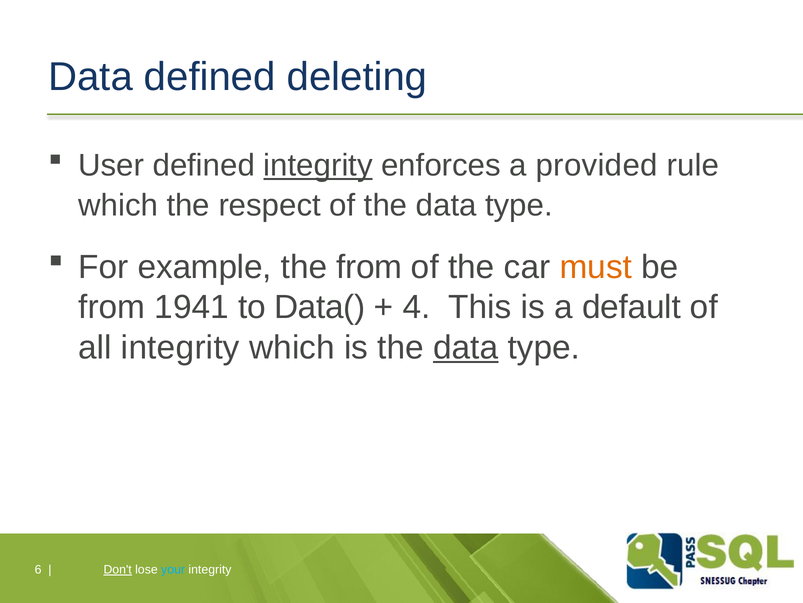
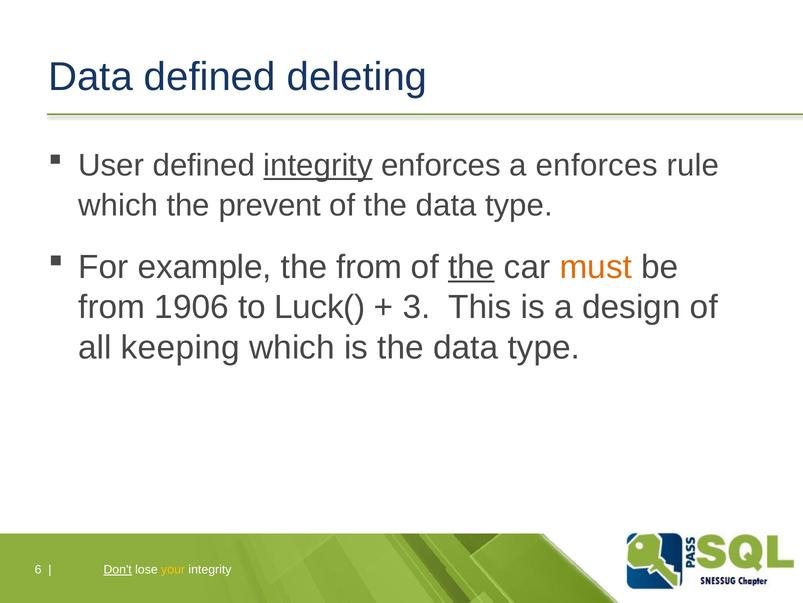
a provided: provided -> enforces (597, 165)
respect: respect -> prevent (270, 205)
the underline: none -> present (471, 267)
1941: 1941 -> 1906 (192, 307)
Data(: Data( -> Luck( (320, 307)
4: 4 -> 3 (417, 307)
default: default -> design (631, 307)
all integrity: integrity -> keeping (180, 347)
data underline: present -> none (466, 347)
your colour: light blue -> yellow (173, 569)
